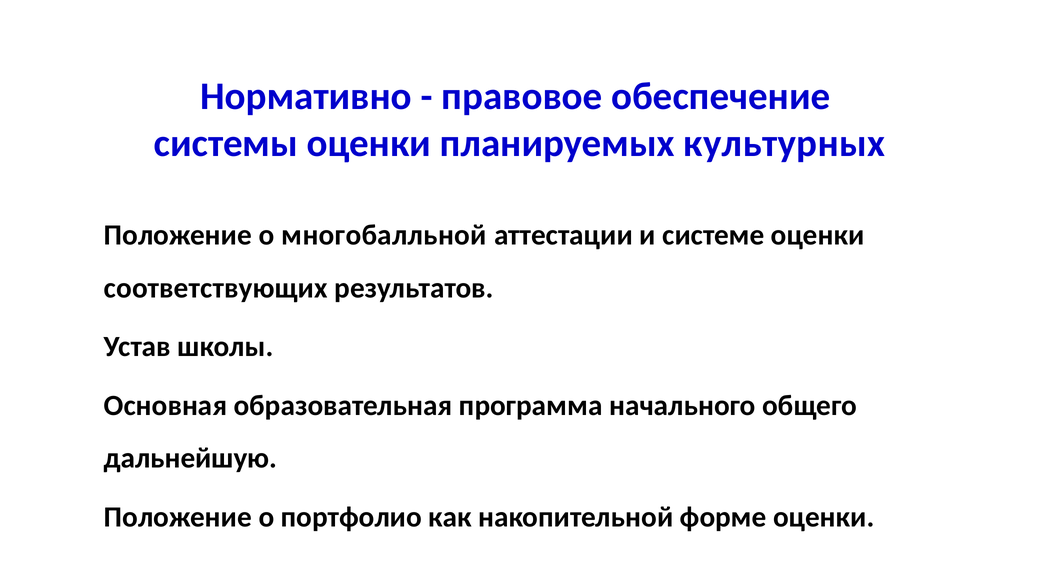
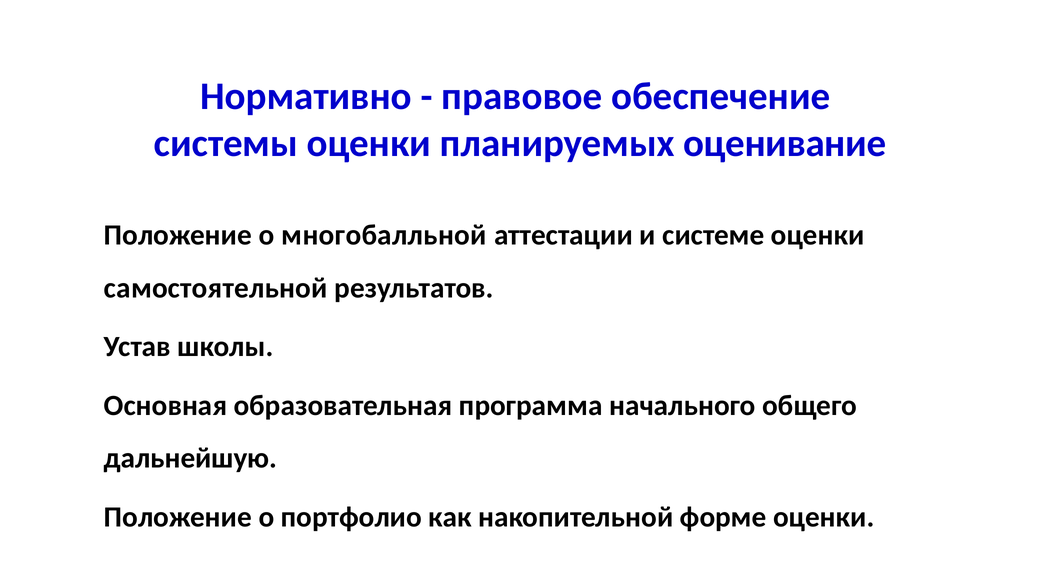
культурных: культурных -> оценивание (785, 143)
соответствующих: соответствующих -> самостоятельной (216, 288)
